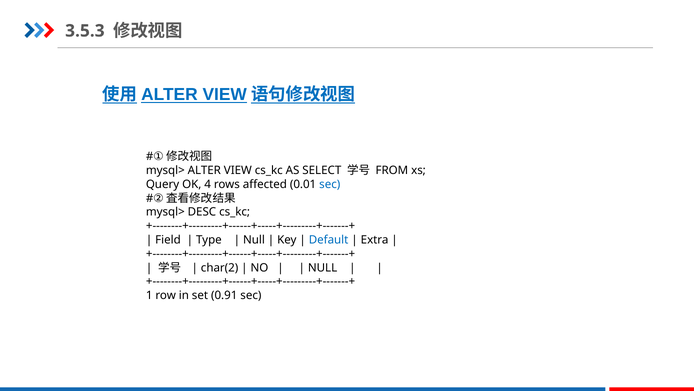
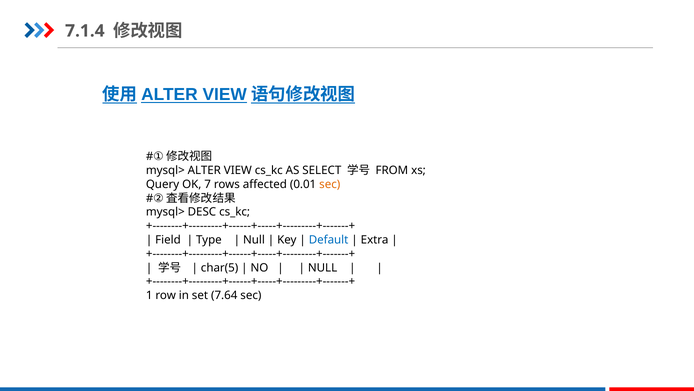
3.5.3: 3.5.3 -> 7.1.4 (85, 31)
4: 4 -> 7 (208, 184)
sec colour: blue -> orange (330, 184)
char(2: char(2 -> char(5 (220, 267)
0.91: 0.91 -> 7.64 (224, 295)
